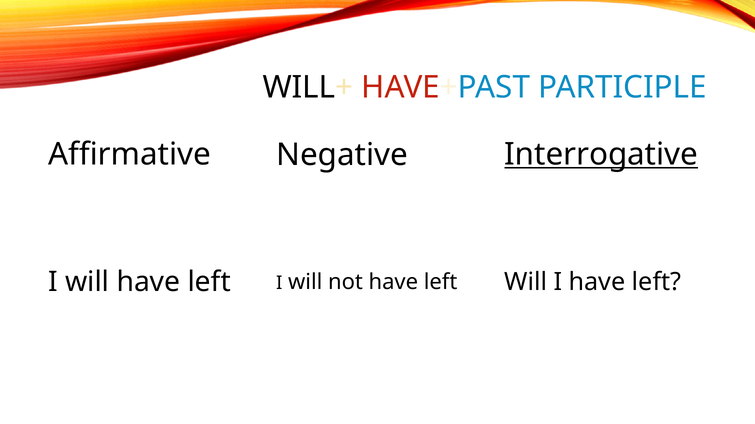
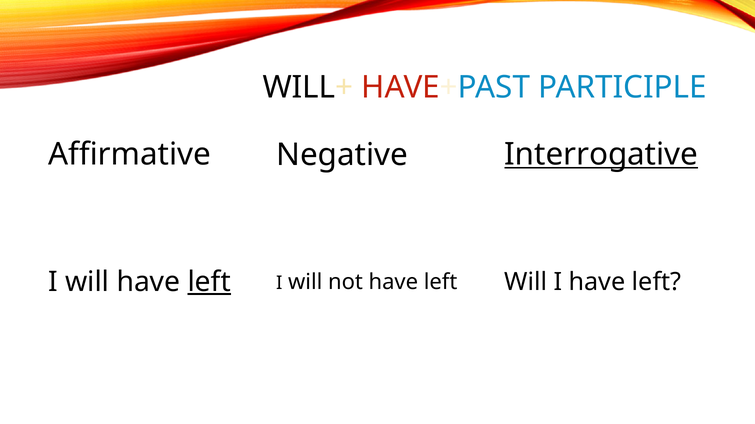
left underline: none -> present (209, 282)
